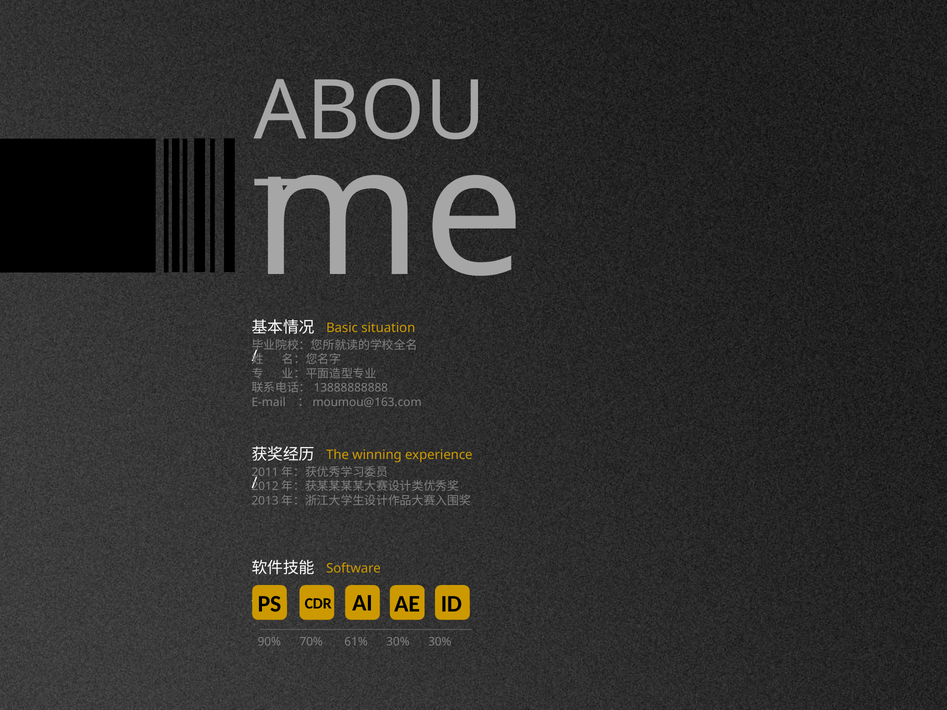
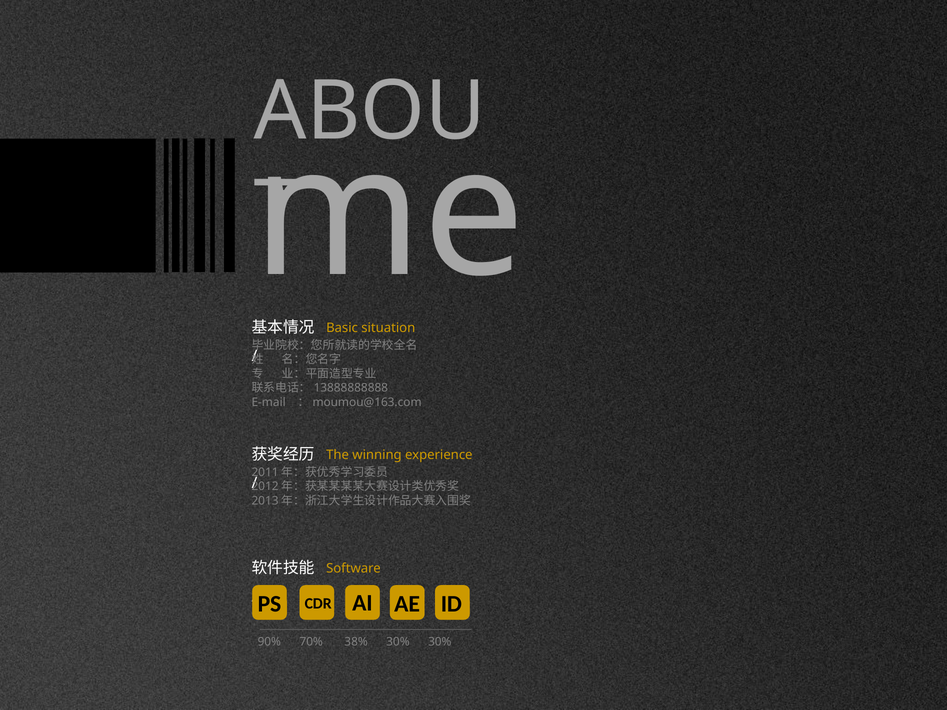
61%: 61% -> 38% (356, 642)
